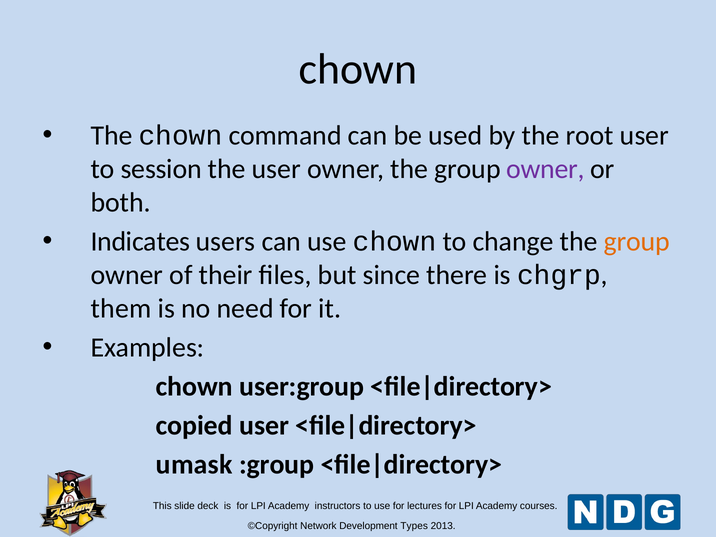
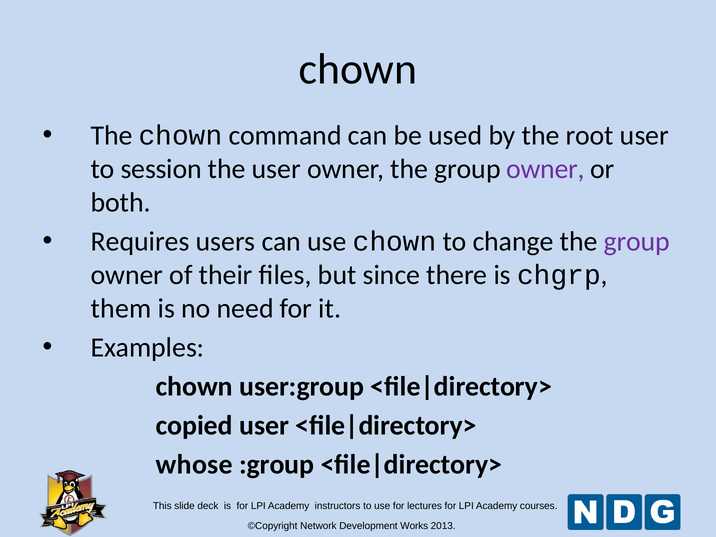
Indicates: Indicates -> Requires (140, 241)
group colour: orange -> purple (637, 241)
umask: umask -> whose (194, 464)
Types: Types -> Works (414, 526)
